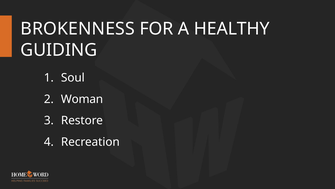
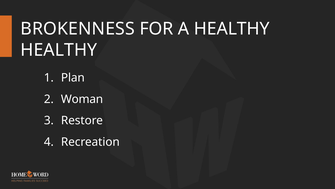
GUIDING: GUIDING -> HEALTHY (59, 50)
Soul: Soul -> Plan (73, 78)
